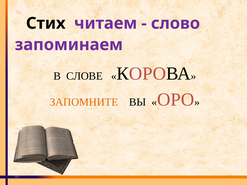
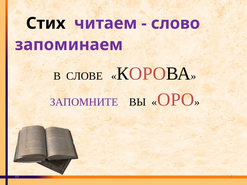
ЗАПОМНИТЕ colour: orange -> purple (84, 102)
